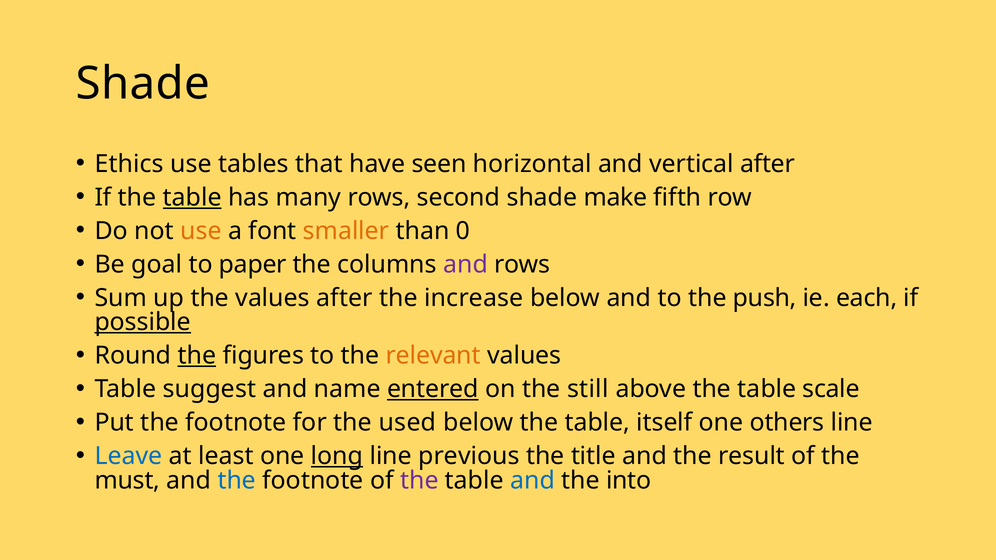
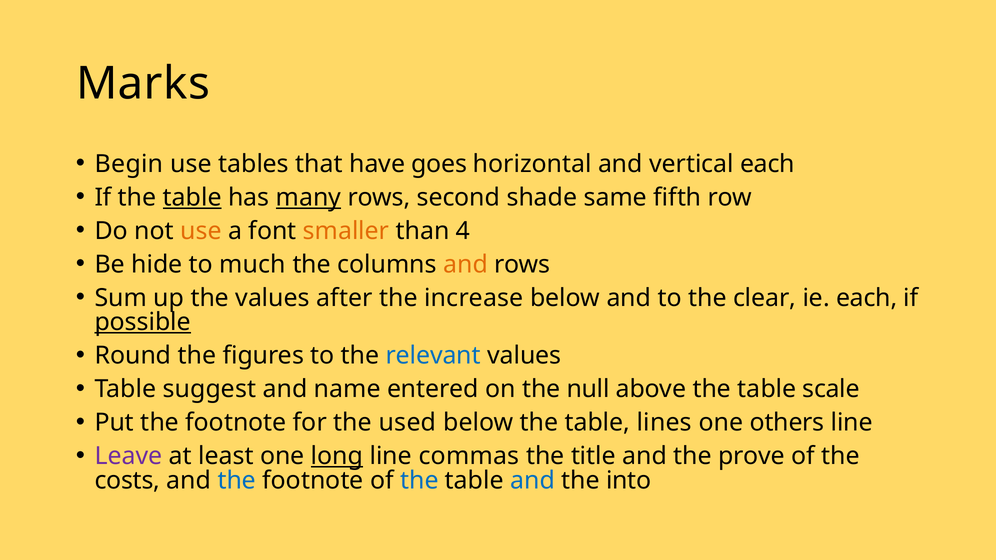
Shade: Shade -> Marks (143, 84)
Ethics: Ethics -> Begin (129, 164)
seen: seen -> goes (439, 164)
vertical after: after -> each (767, 164)
many underline: none -> present (308, 198)
make: make -> same (615, 198)
0: 0 -> 4 (463, 231)
goal: goal -> hide (157, 265)
paper: paper -> much (253, 265)
and colour: purple -> orange (466, 265)
push: push -> clear (765, 298)
the underline: present -> none (197, 356)
relevant colour: orange -> blue (433, 356)
entered underline: present -> none (433, 389)
still: still -> null (588, 389)
itself: itself -> lines (664, 423)
Leave colour: blue -> purple (128, 456)
previous: previous -> commas (469, 456)
result: result -> prove (752, 456)
must: must -> costs (127, 481)
the colour: purple -> blue (419, 481)
